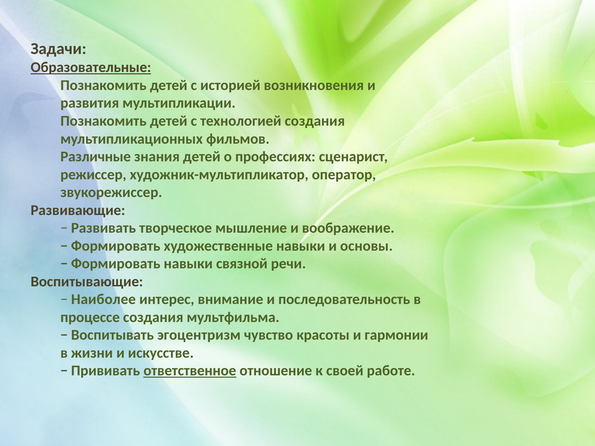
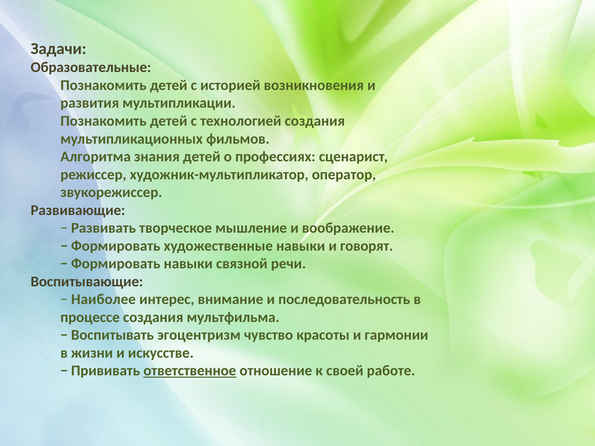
Образовательные underline: present -> none (91, 67)
Различные: Различные -> Алгоритма (96, 157)
основы: основы -> говорят (367, 246)
